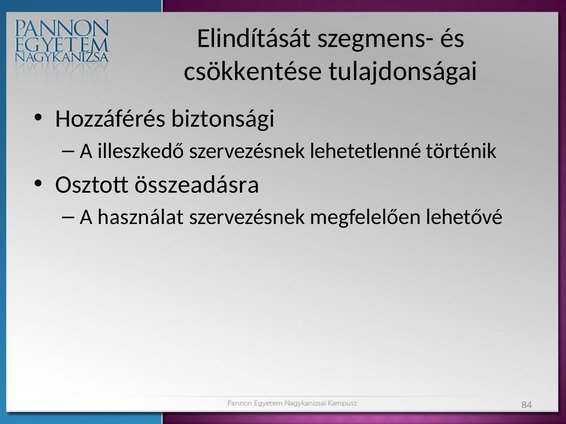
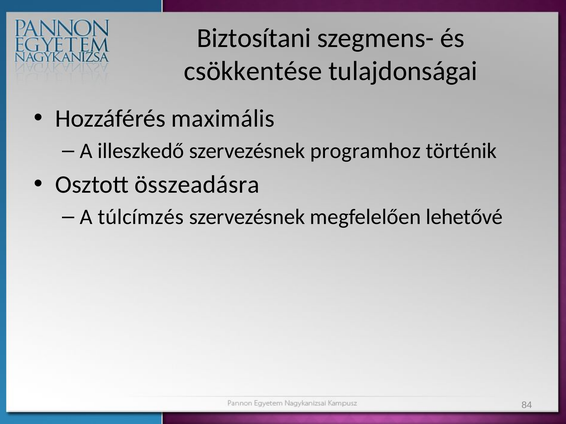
Elindítását: Elindítását -> Biztosítani (254, 38)
biztonsági: biztonsági -> maximális (223, 119)
lehetetlenné: lehetetlenné -> programhoz (365, 151)
használat: használat -> túlcímzés (141, 217)
